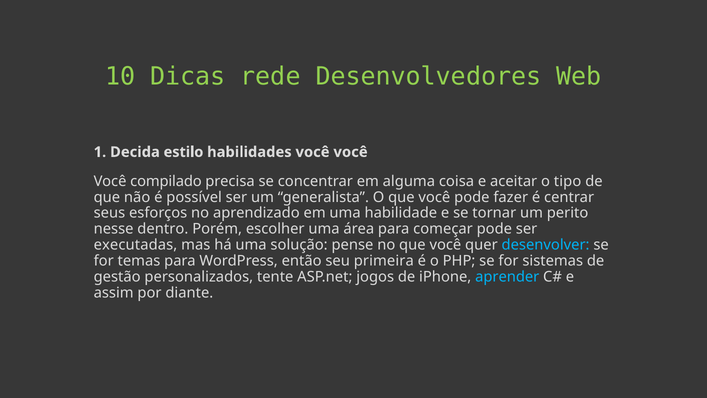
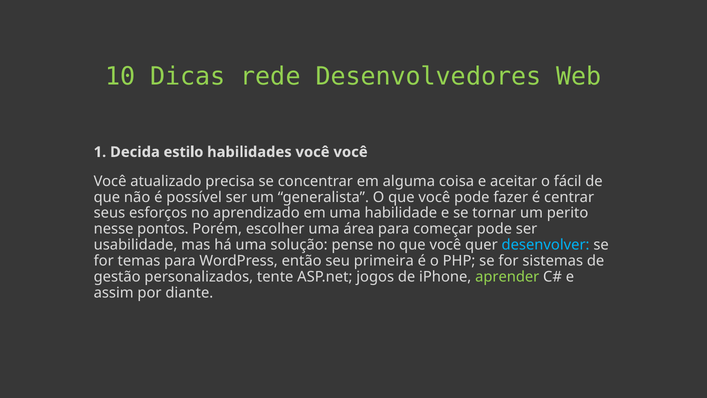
compilado: compilado -> atualizado (166, 181)
tipo: tipo -> fácil (568, 181)
dentro: dentro -> pontos (163, 229)
executadas: executadas -> usabilidade (136, 245)
aprender colour: light blue -> light green (507, 277)
